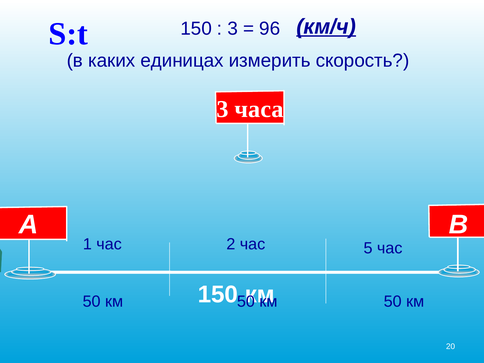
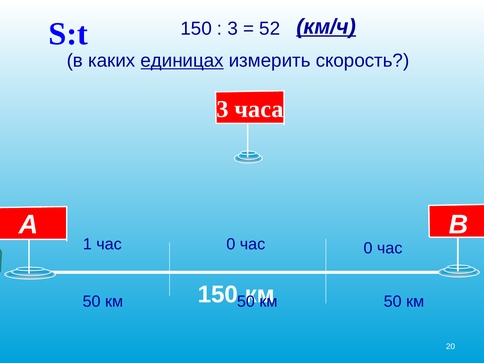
96: 96 -> 52 (270, 29)
единицах underline: none -> present (182, 61)
1 час 2: 2 -> 0 (231, 244)
5: 5 -> 0 (368, 248)
